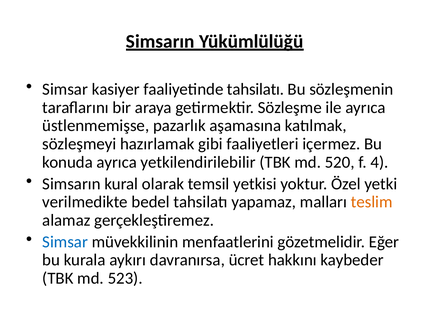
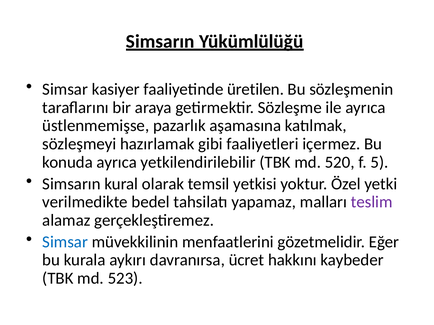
faaliyetinde tahsilatı: tahsilatı -> üretilen (256, 89)
4: 4 -> 5 (379, 162)
teslim colour: orange -> purple (372, 202)
